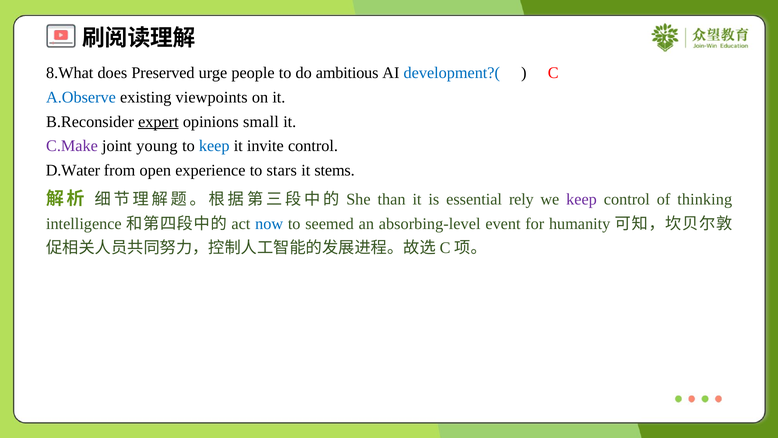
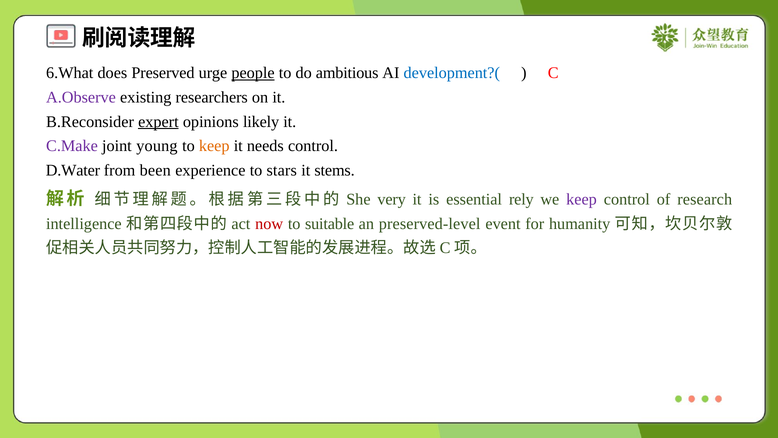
8.What: 8.What -> 6.What (70, 73)
people underline: none -> present (253, 73)
A.Observe colour: blue -> purple (81, 97)
viewpoints: viewpoints -> researchers (212, 97)
small: small -> likely (261, 122)
keep colour: blue -> orange (214, 146)
invite: invite -> needs (265, 146)
open: open -> been (155, 170)
than: than -> very (392, 199)
thinking: thinking -> research (705, 199)
now colour: blue -> red (269, 224)
seemed: seemed -> suitable (330, 224)
absorbing-level: absorbing-level -> preserved-level (430, 224)
